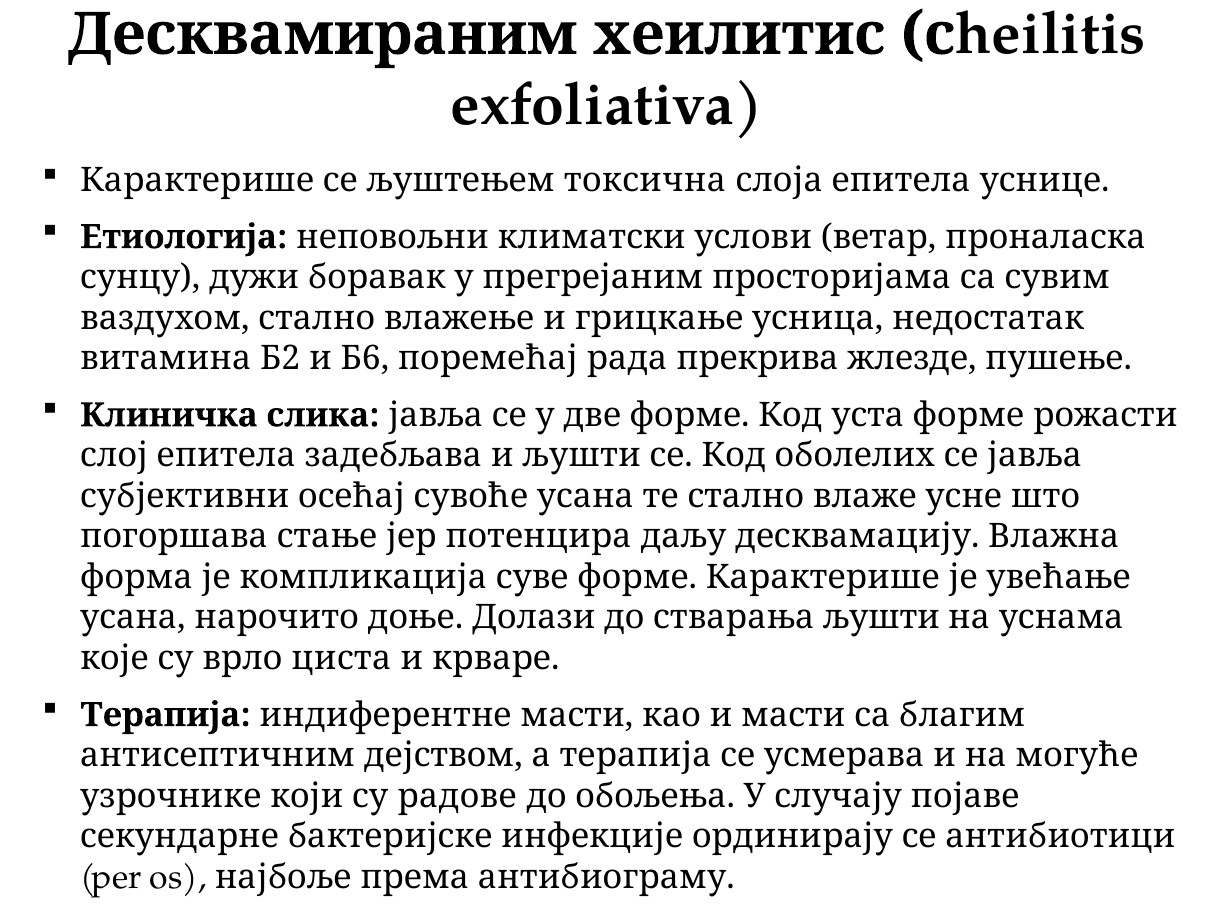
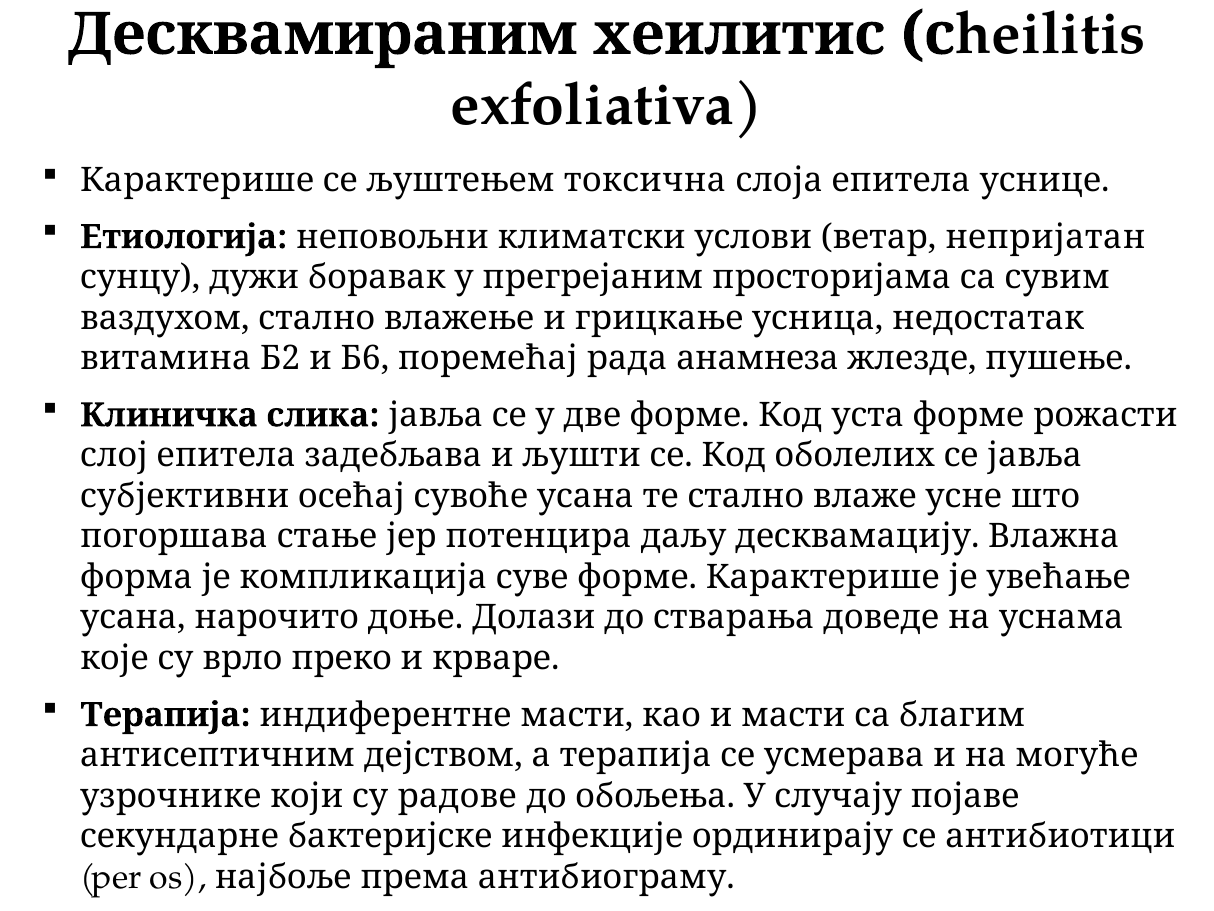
проналаска: проналаска -> непријатан (1045, 237)
прекрива: прекрива -> анамнеза (758, 358)
стварања љушти: љушти -> доведе (881, 617)
циста: циста -> преко (342, 658)
